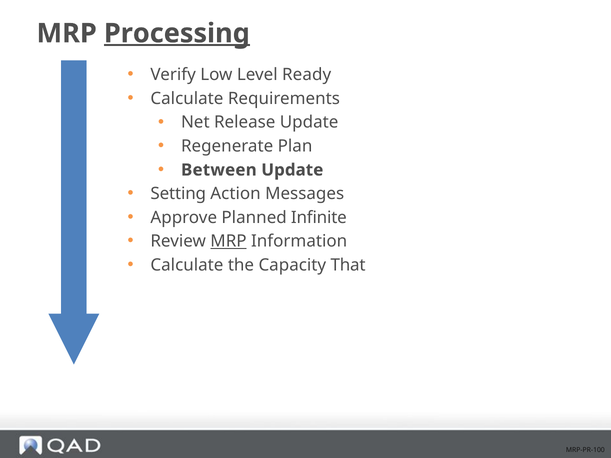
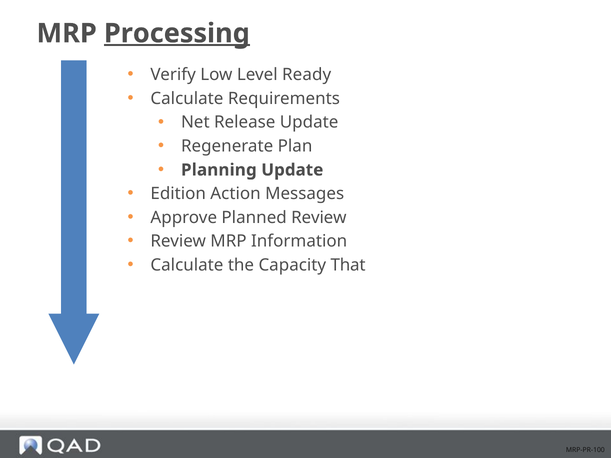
Between: Between -> Planning (219, 170)
Setting: Setting -> Edition (178, 194)
Planned Infinite: Infinite -> Review (319, 218)
MRP underline: present -> none (228, 241)
